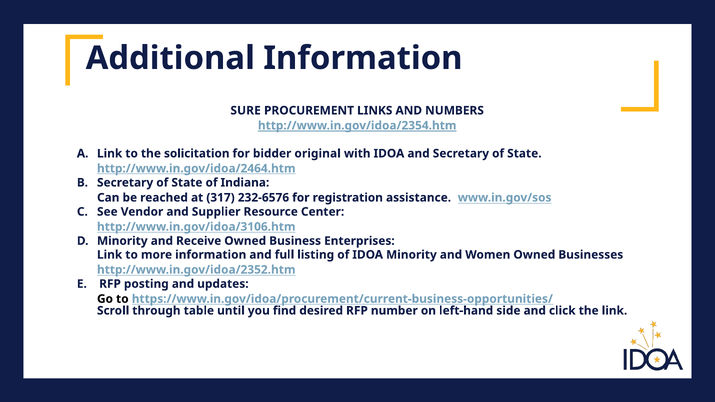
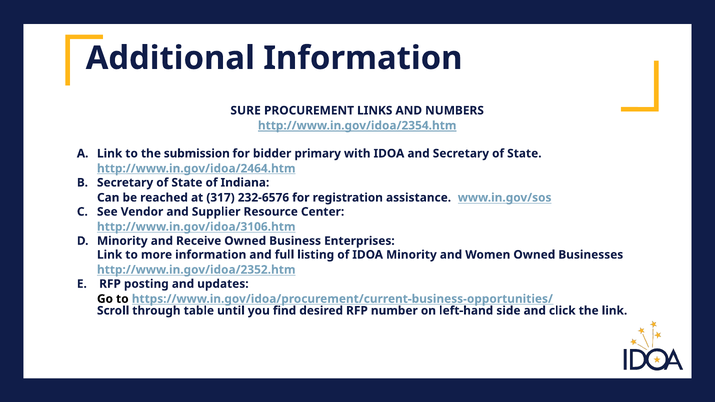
solicitation: solicitation -> submission (197, 154)
original: original -> primary (318, 154)
